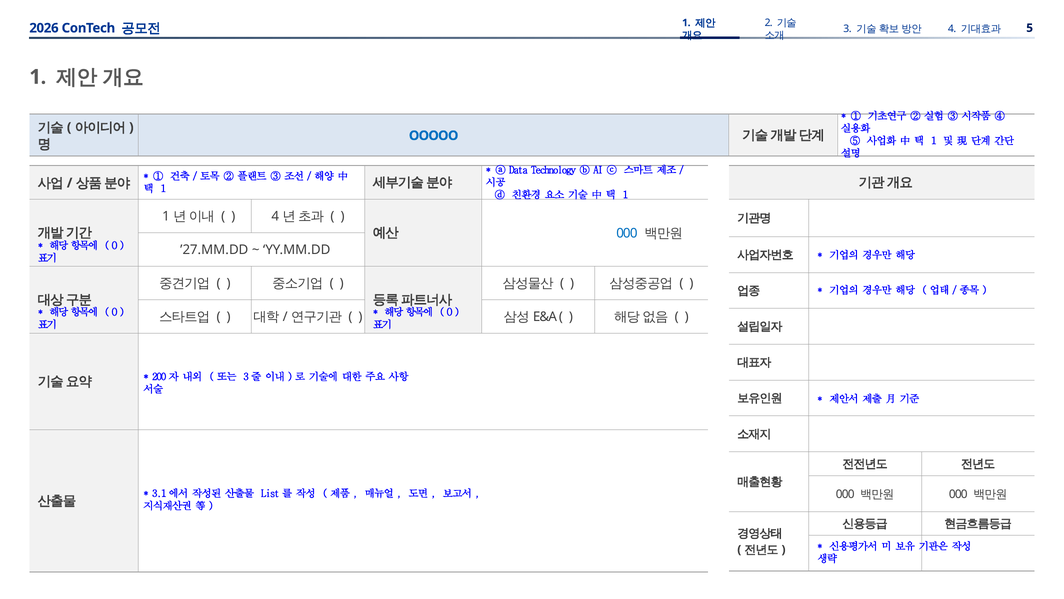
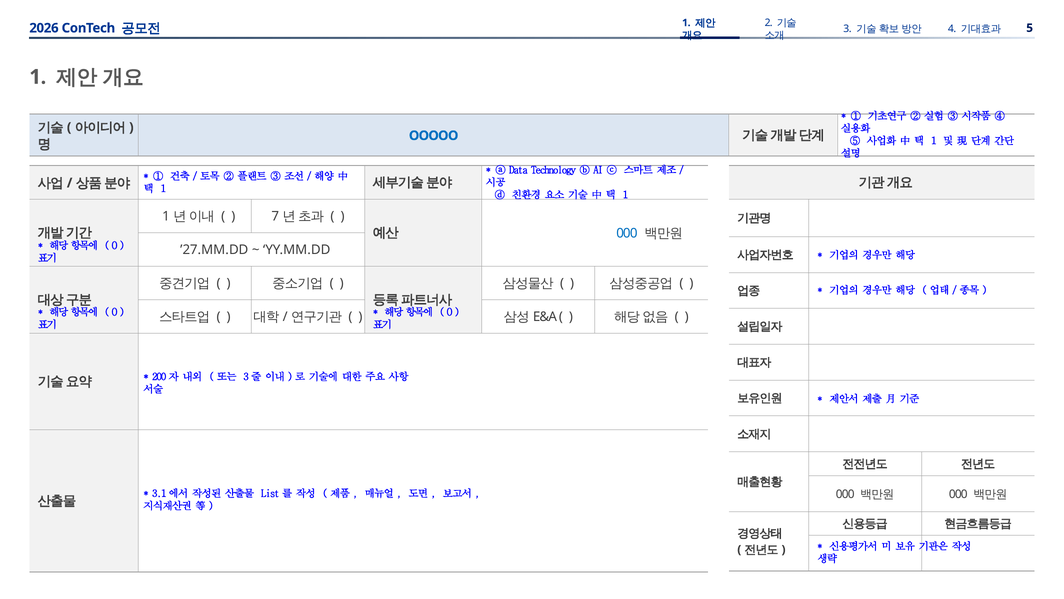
4: 4 -> 7 (275, 216)
